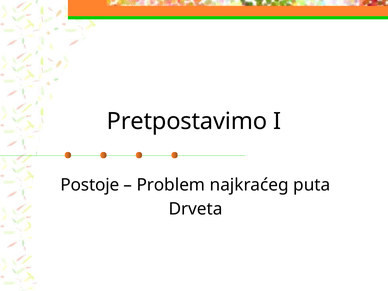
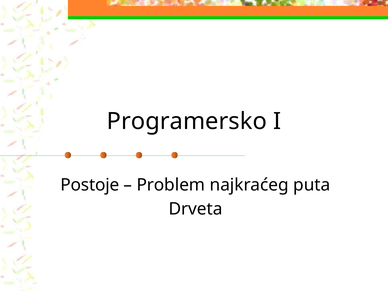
Pretpostavimo: Pretpostavimo -> Programersko (187, 121)
